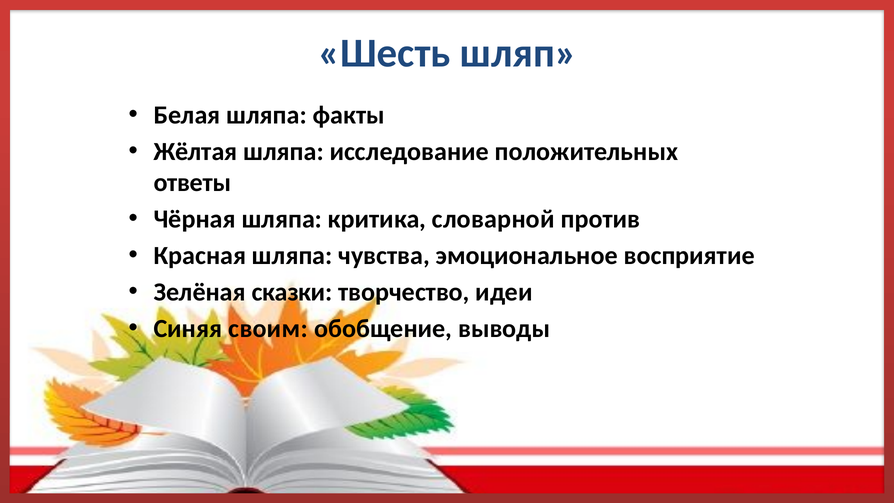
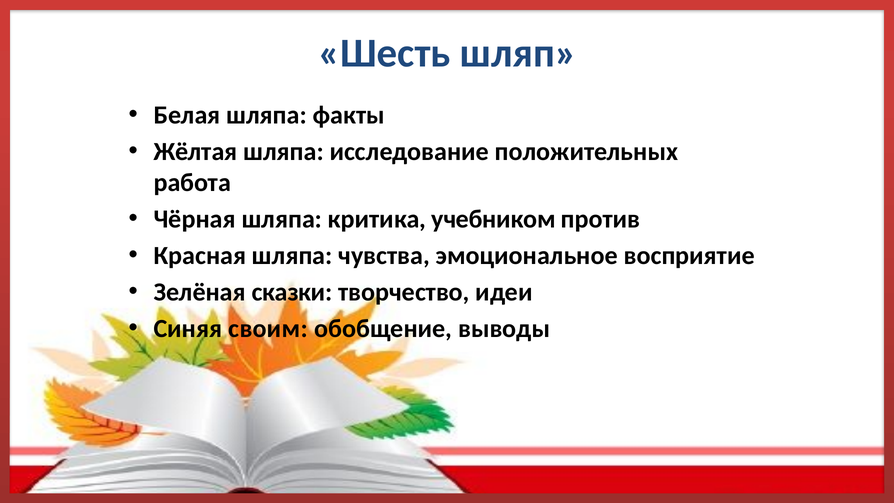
ответы: ответы -> работа (192, 183)
словарной: словарной -> учебником (494, 219)
